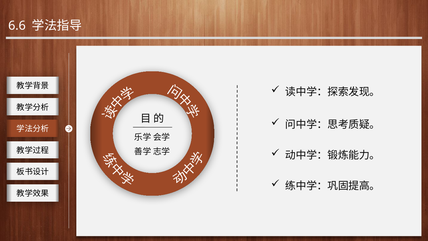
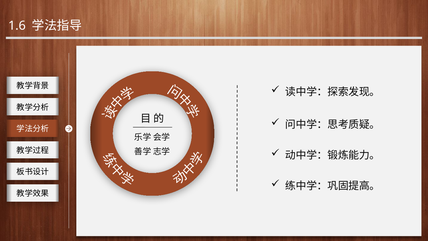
6.6: 6.6 -> 1.6 (17, 26)
